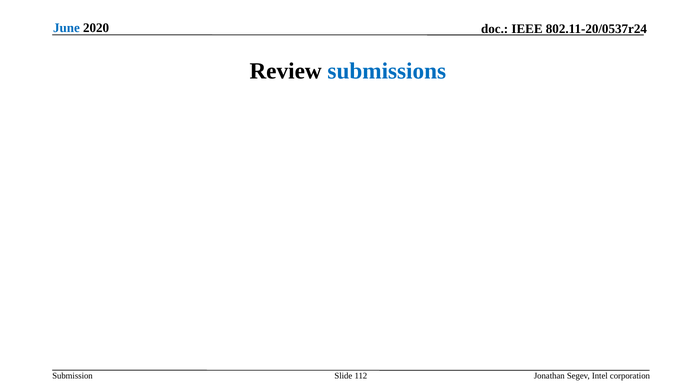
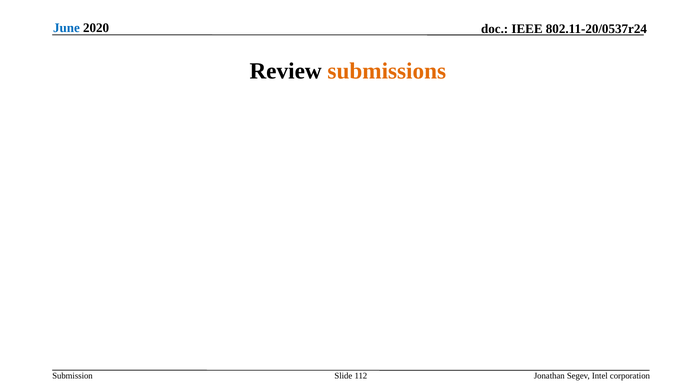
submissions colour: blue -> orange (387, 71)
